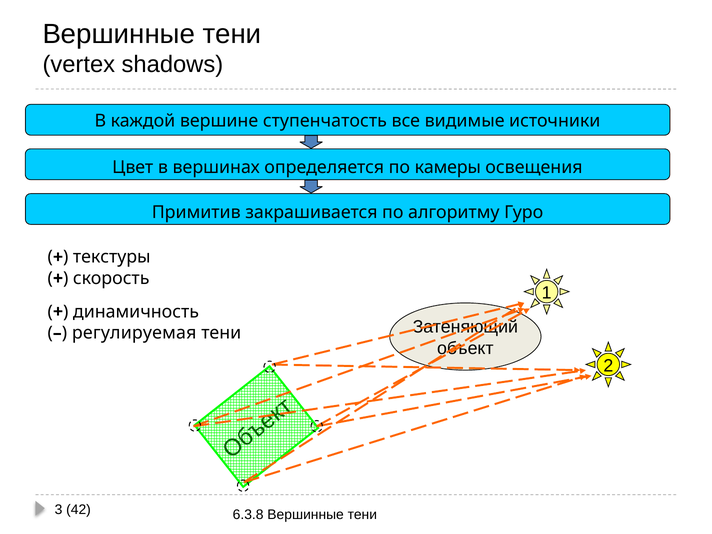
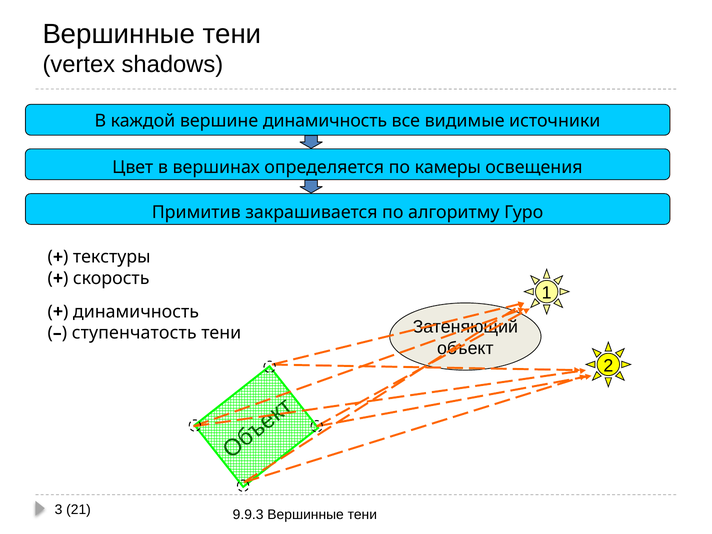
вершине ступенчатость: ступенчатость -> динамичность (325, 121)
регулируемая: регулируемая -> ступенчатость (134, 333)
42: 42 -> 21 (79, 510)
6.3.8: 6.3.8 -> 9.9.3 (248, 515)
